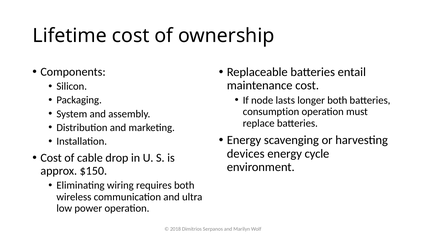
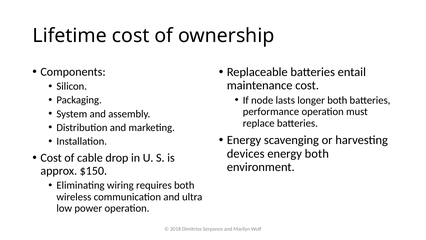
consumption: consumption -> performance (271, 112)
energy cycle: cycle -> both (317, 153)
